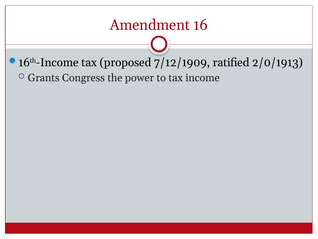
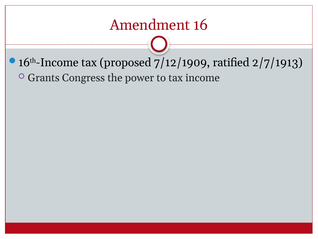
2/0/1913: 2/0/1913 -> 2/7/1913 (277, 62)
